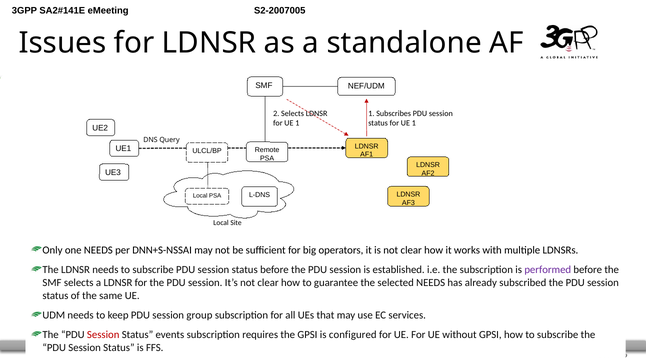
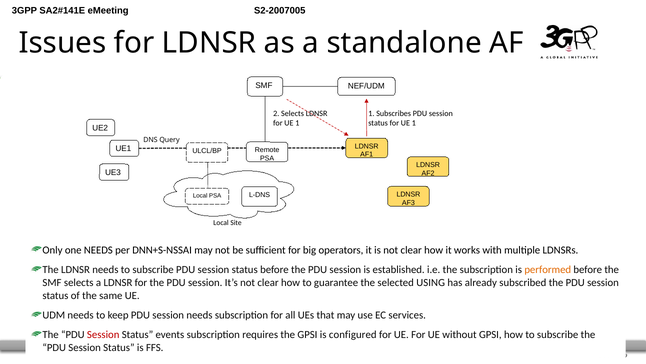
performed colour: purple -> orange (548, 269)
selected NEEDS: NEEDS -> USING (431, 282)
session group: group -> needs (199, 315)
